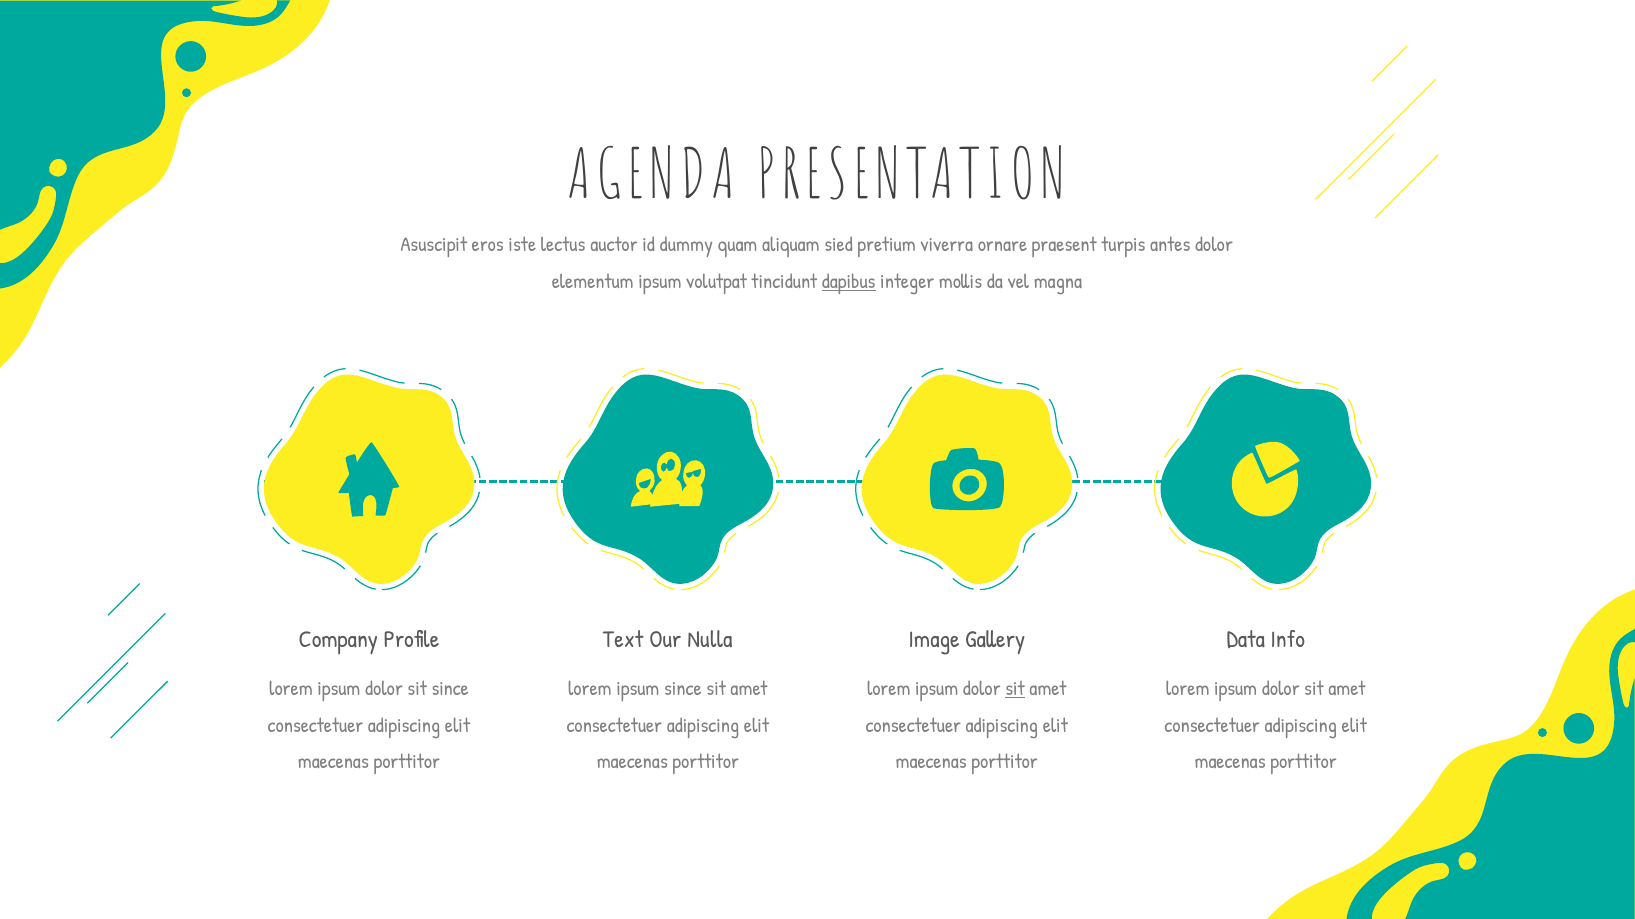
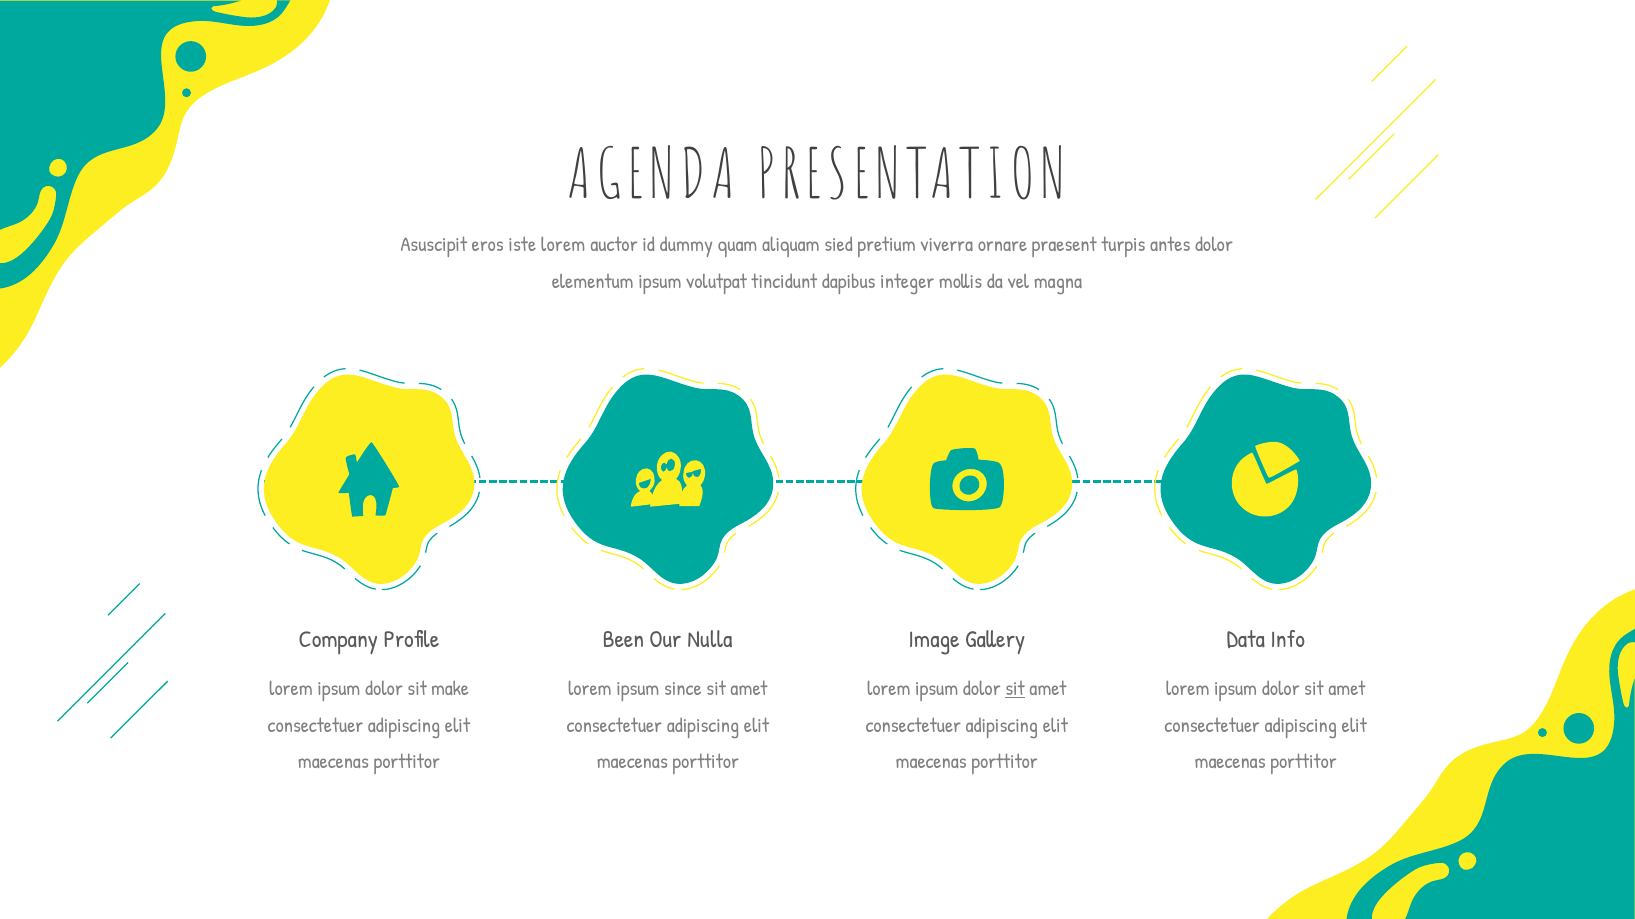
iste lectus: lectus -> lorem (563, 245)
dapibus underline: present -> none (849, 282)
Text: Text -> Been (623, 640)
sit since: since -> make (450, 689)
